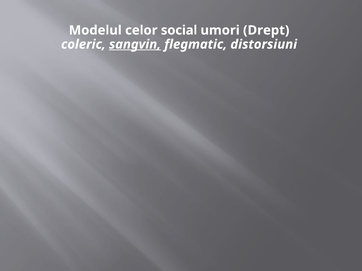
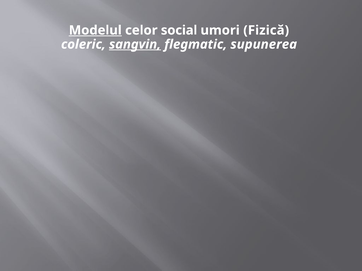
Modelul underline: none -> present (95, 30)
Drept: Drept -> Fizică (266, 30)
distorsiuni: distorsiuni -> supunerea (264, 44)
